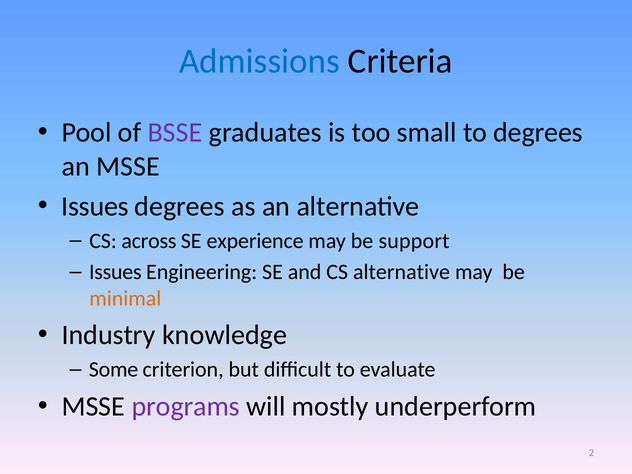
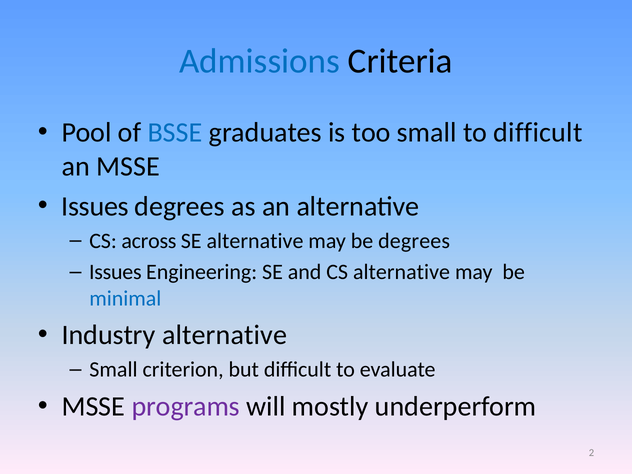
BSSE colour: purple -> blue (175, 133)
to degrees: degrees -> difficult (538, 133)
SE experience: experience -> alternative (255, 241)
be support: support -> degrees (414, 241)
minimal colour: orange -> blue (125, 298)
Industry knowledge: knowledge -> alternative (225, 335)
Some: Some -> Small (113, 370)
